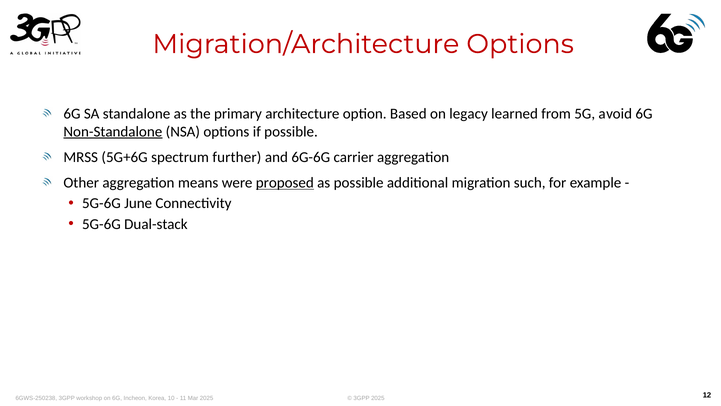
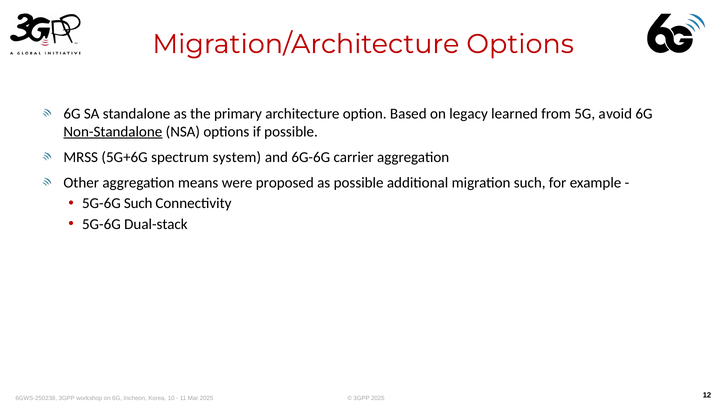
further: further -> system (237, 157)
proposed underline: present -> none (285, 183)
5G-6G June: June -> Such (138, 203)
